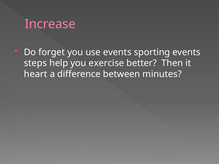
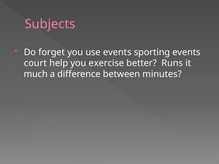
Increase: Increase -> Subjects (50, 24)
steps: steps -> court (35, 63)
Then: Then -> Runs (172, 63)
heart: heart -> much (36, 74)
